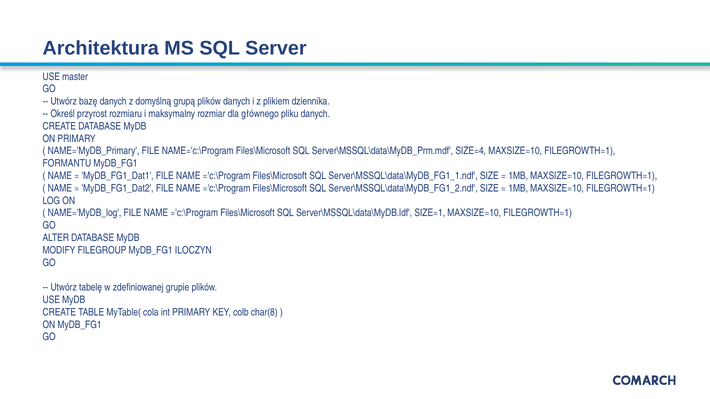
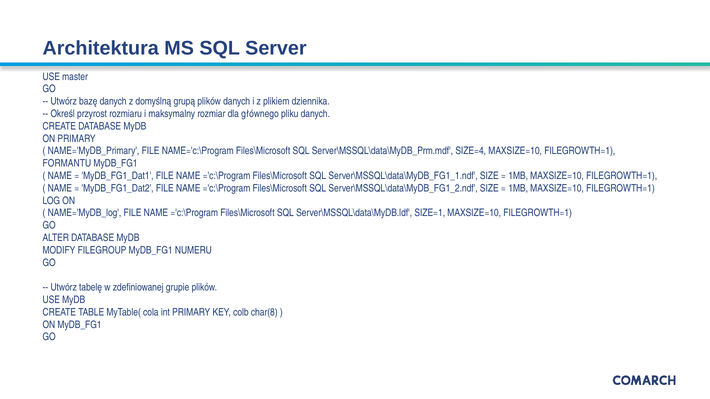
ILOCZYN: ILOCZYN -> NUMERU (193, 251)
